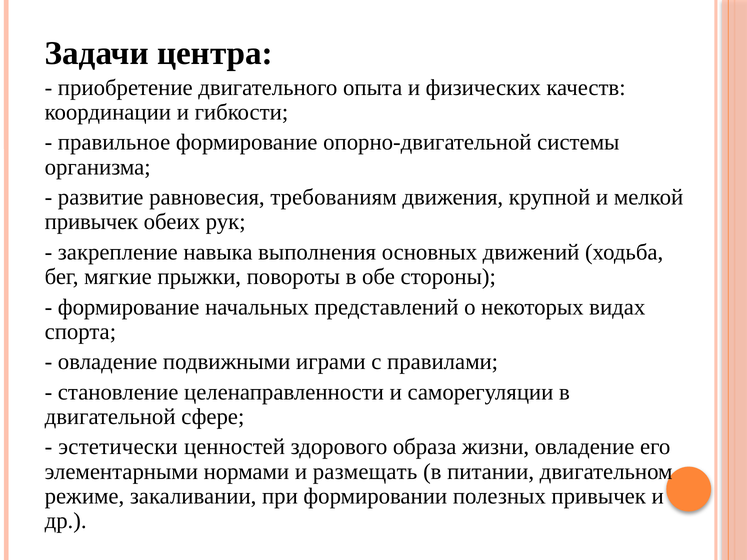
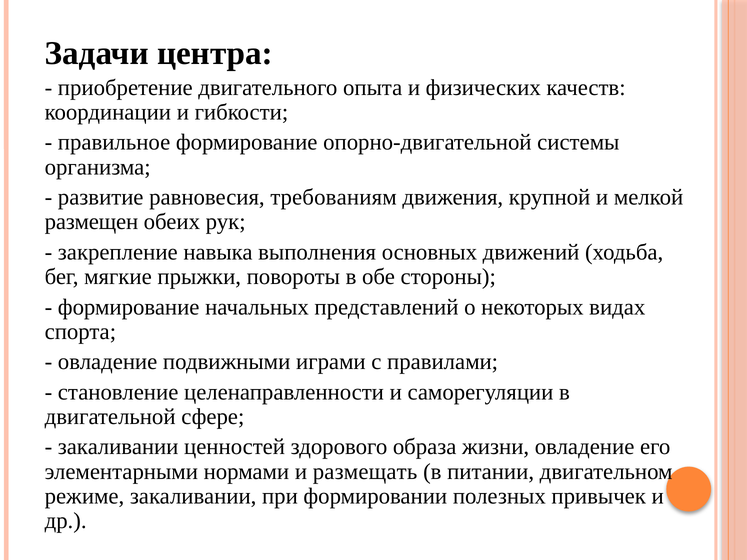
привычек: привычек -> размещен (91, 222)
эстетически: эстетически -> закаливании (118, 447)
